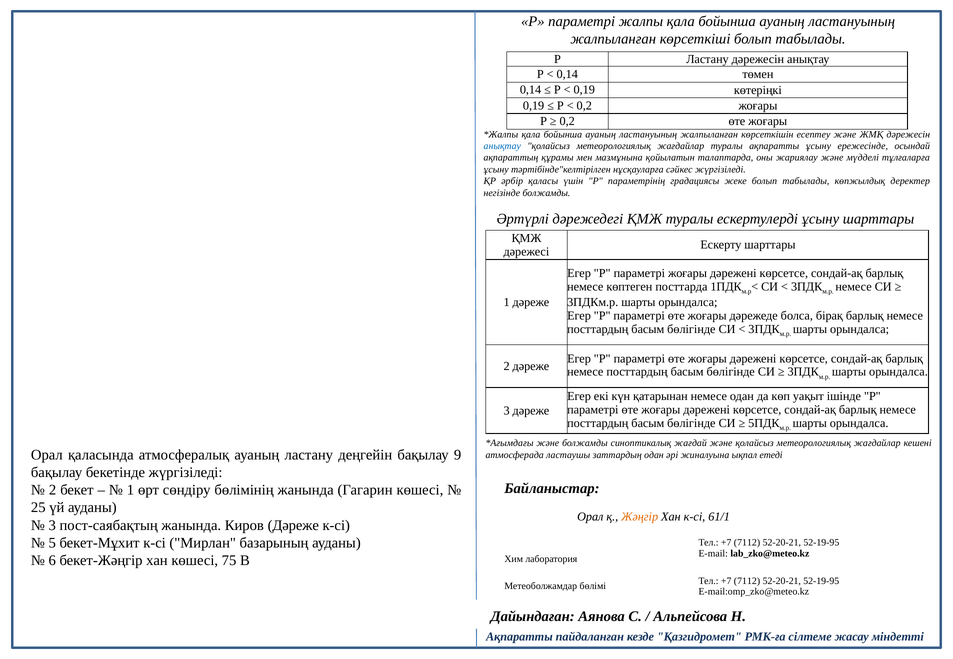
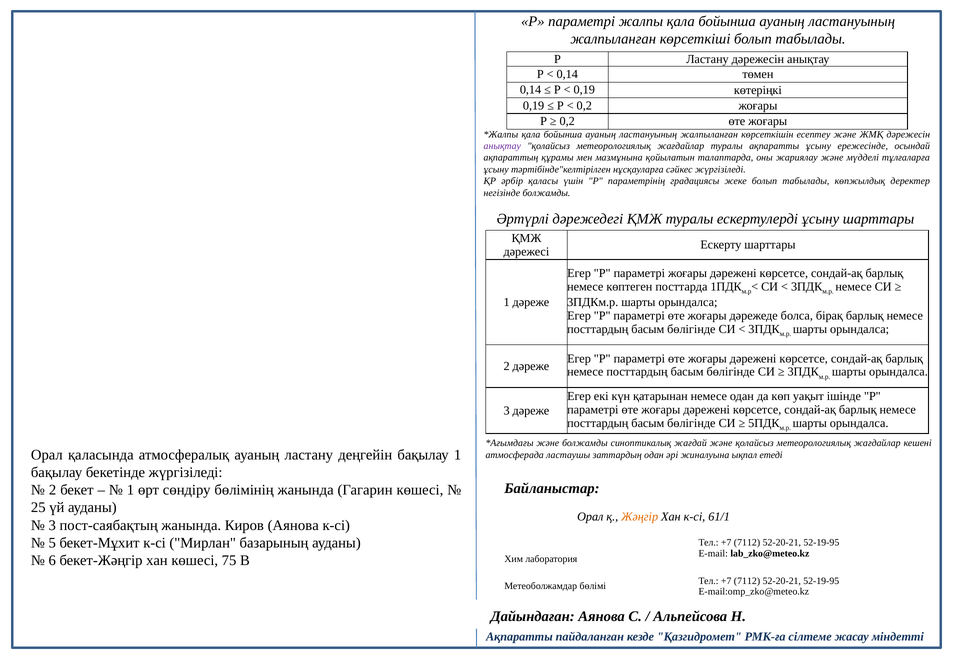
анықтау colour: blue -> purple (502, 146)
бақылау 9: 9 -> 1 (458, 455)
Киров Дәреже: Дәреже -> Аянова (293, 526)
